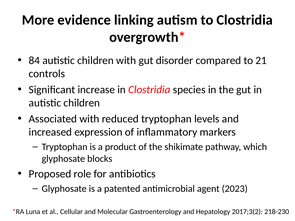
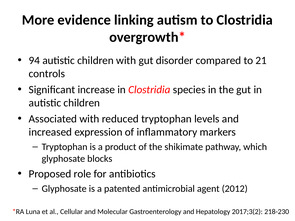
84: 84 -> 94 (34, 61)
2023: 2023 -> 2012 (235, 189)
